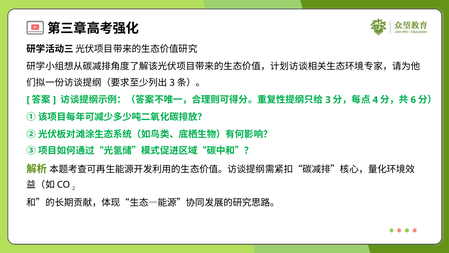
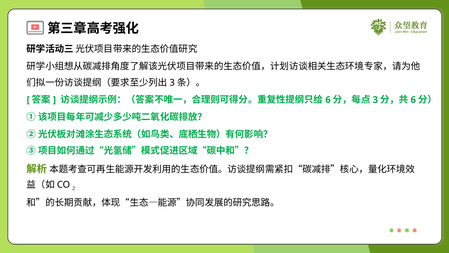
3: 3 -> 6 (328, 100)
4: 4 -> 3 (375, 100)
